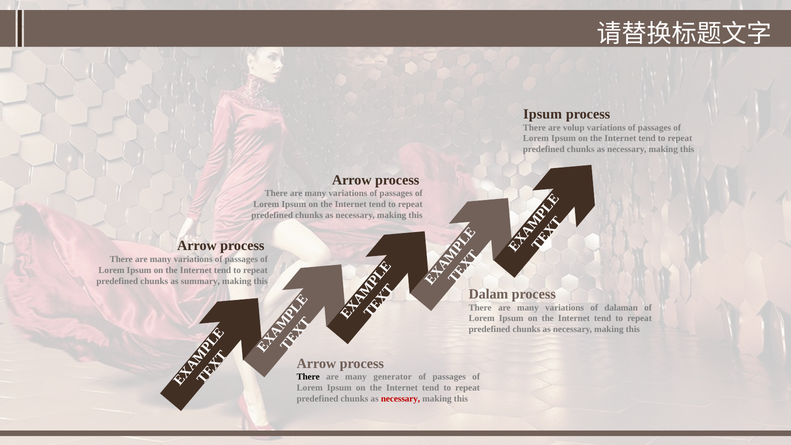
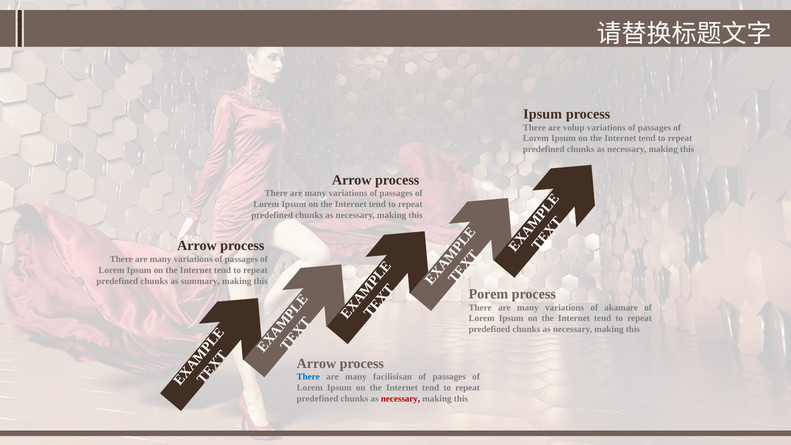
Dalam: Dalam -> Porem (488, 294)
dalaman: dalaman -> akamare (621, 307)
There colour: black -> blue (308, 377)
generator: generator -> facilisisan (393, 377)
